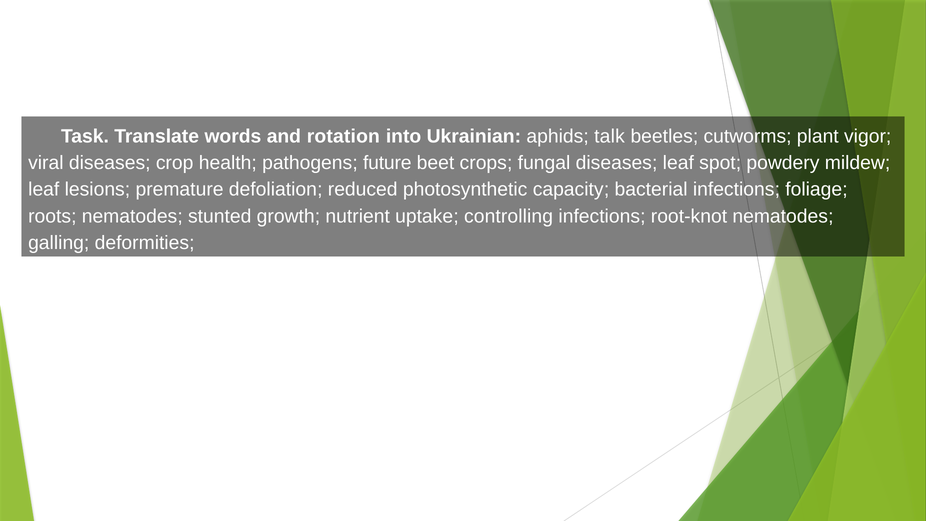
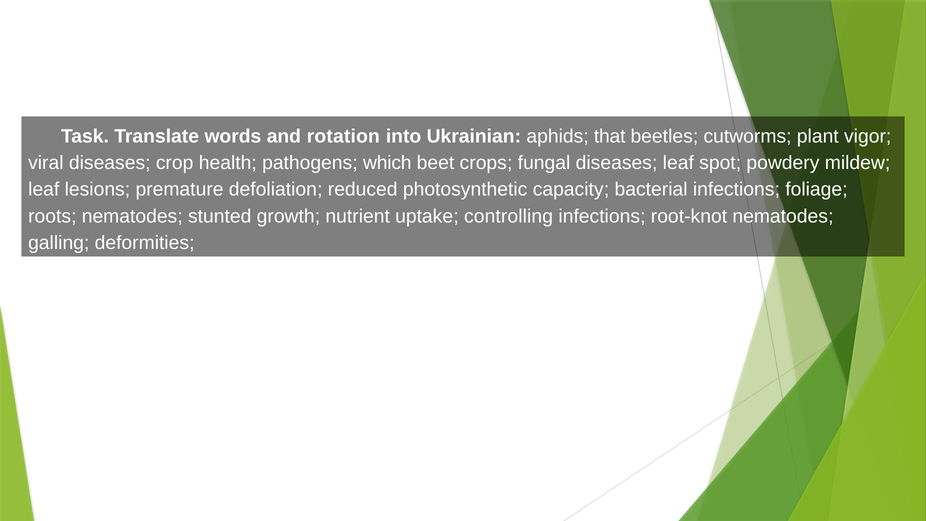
talk: talk -> that (610, 136)
future: future -> which (387, 163)
